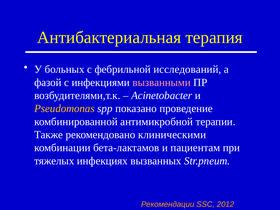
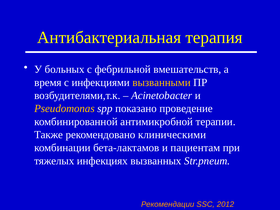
исследований: исследований -> вмешательств (187, 69)
фазой: фазой -> время (48, 82)
вызванными colour: pink -> yellow (162, 82)
